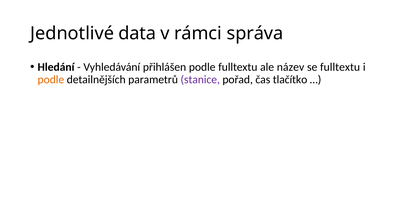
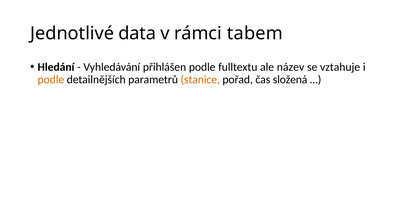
správa: správa -> tabem (255, 33)
se fulltextu: fulltextu -> vztahuje (340, 67)
stanice colour: purple -> orange (200, 79)
tlačítko: tlačítko -> složená (290, 79)
